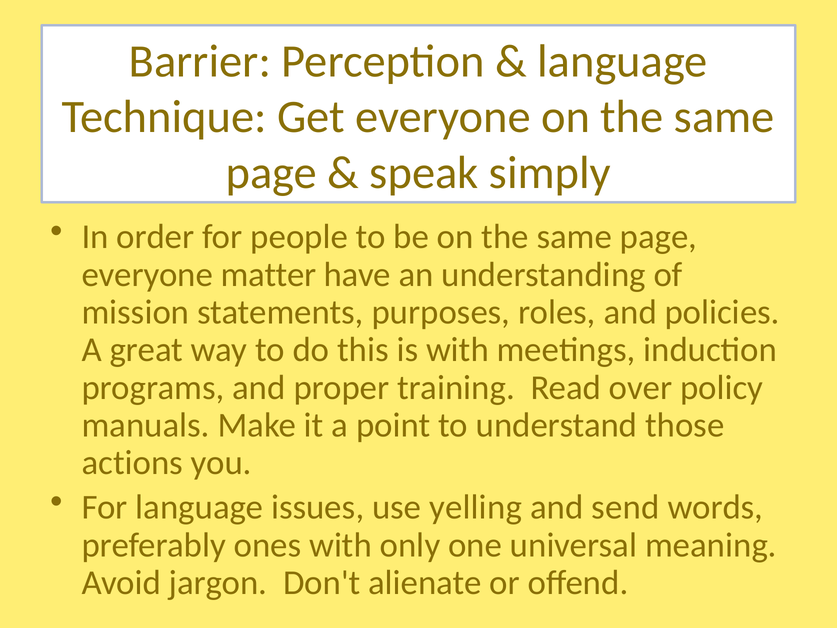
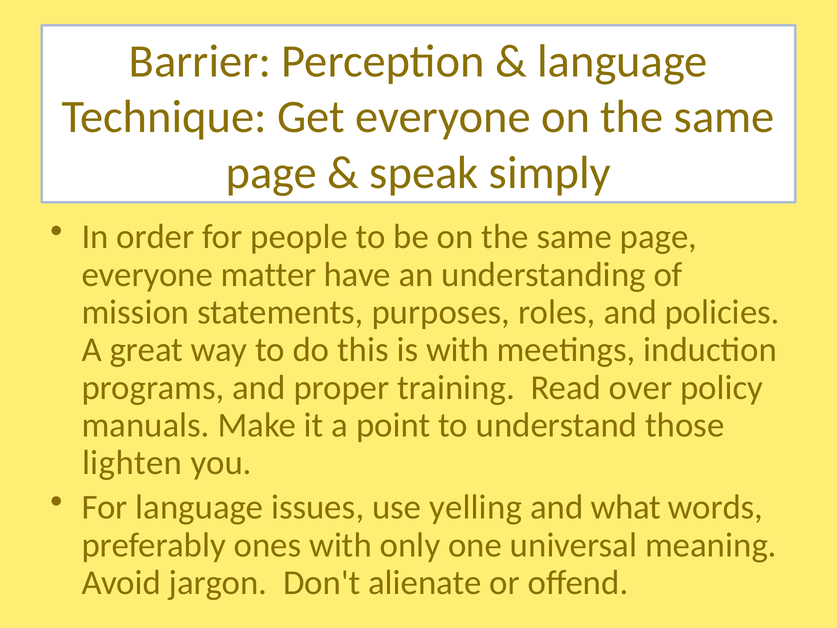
actions: actions -> lighten (132, 463)
send: send -> what (626, 507)
